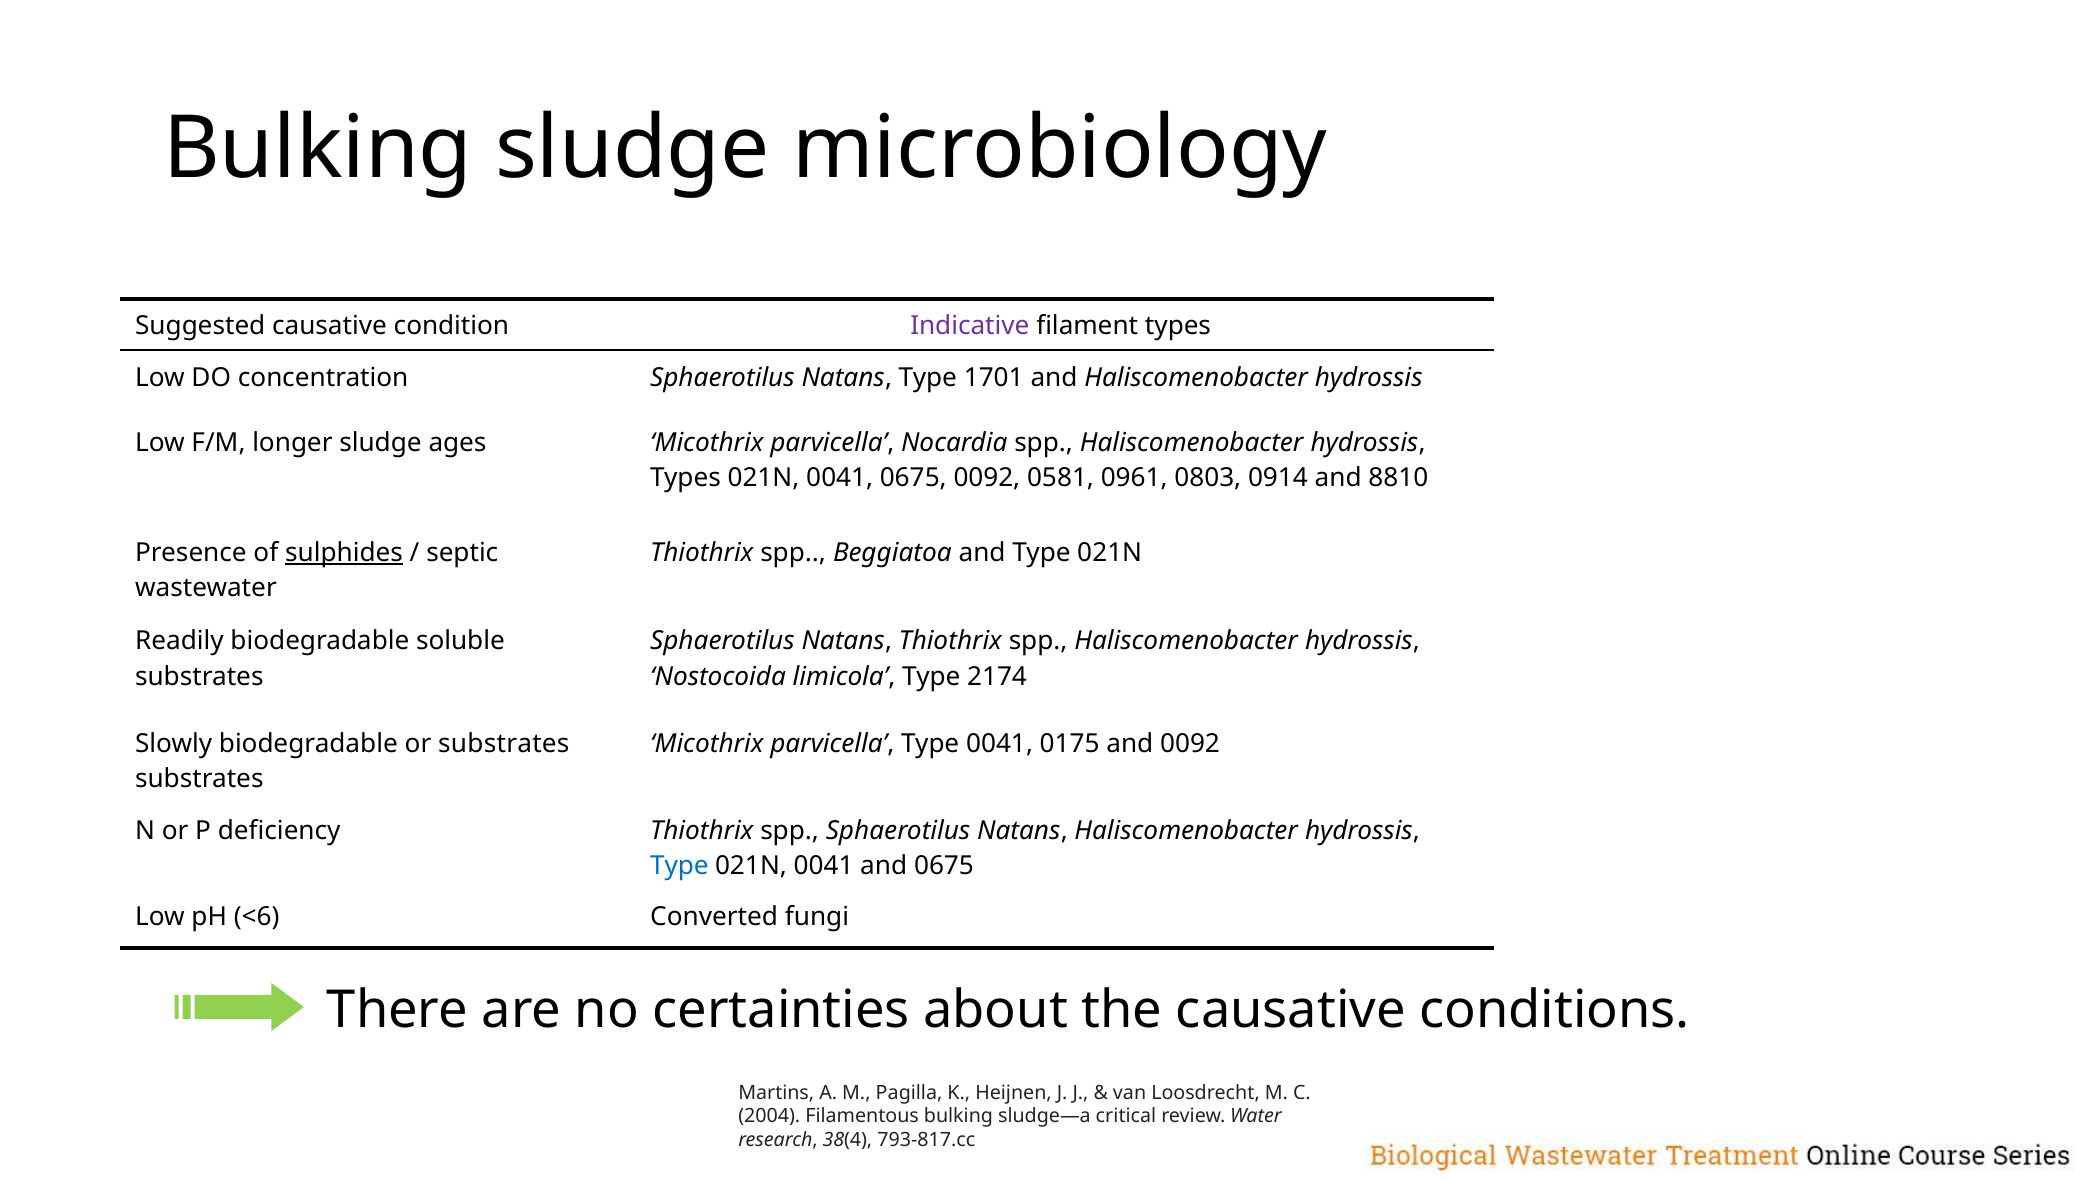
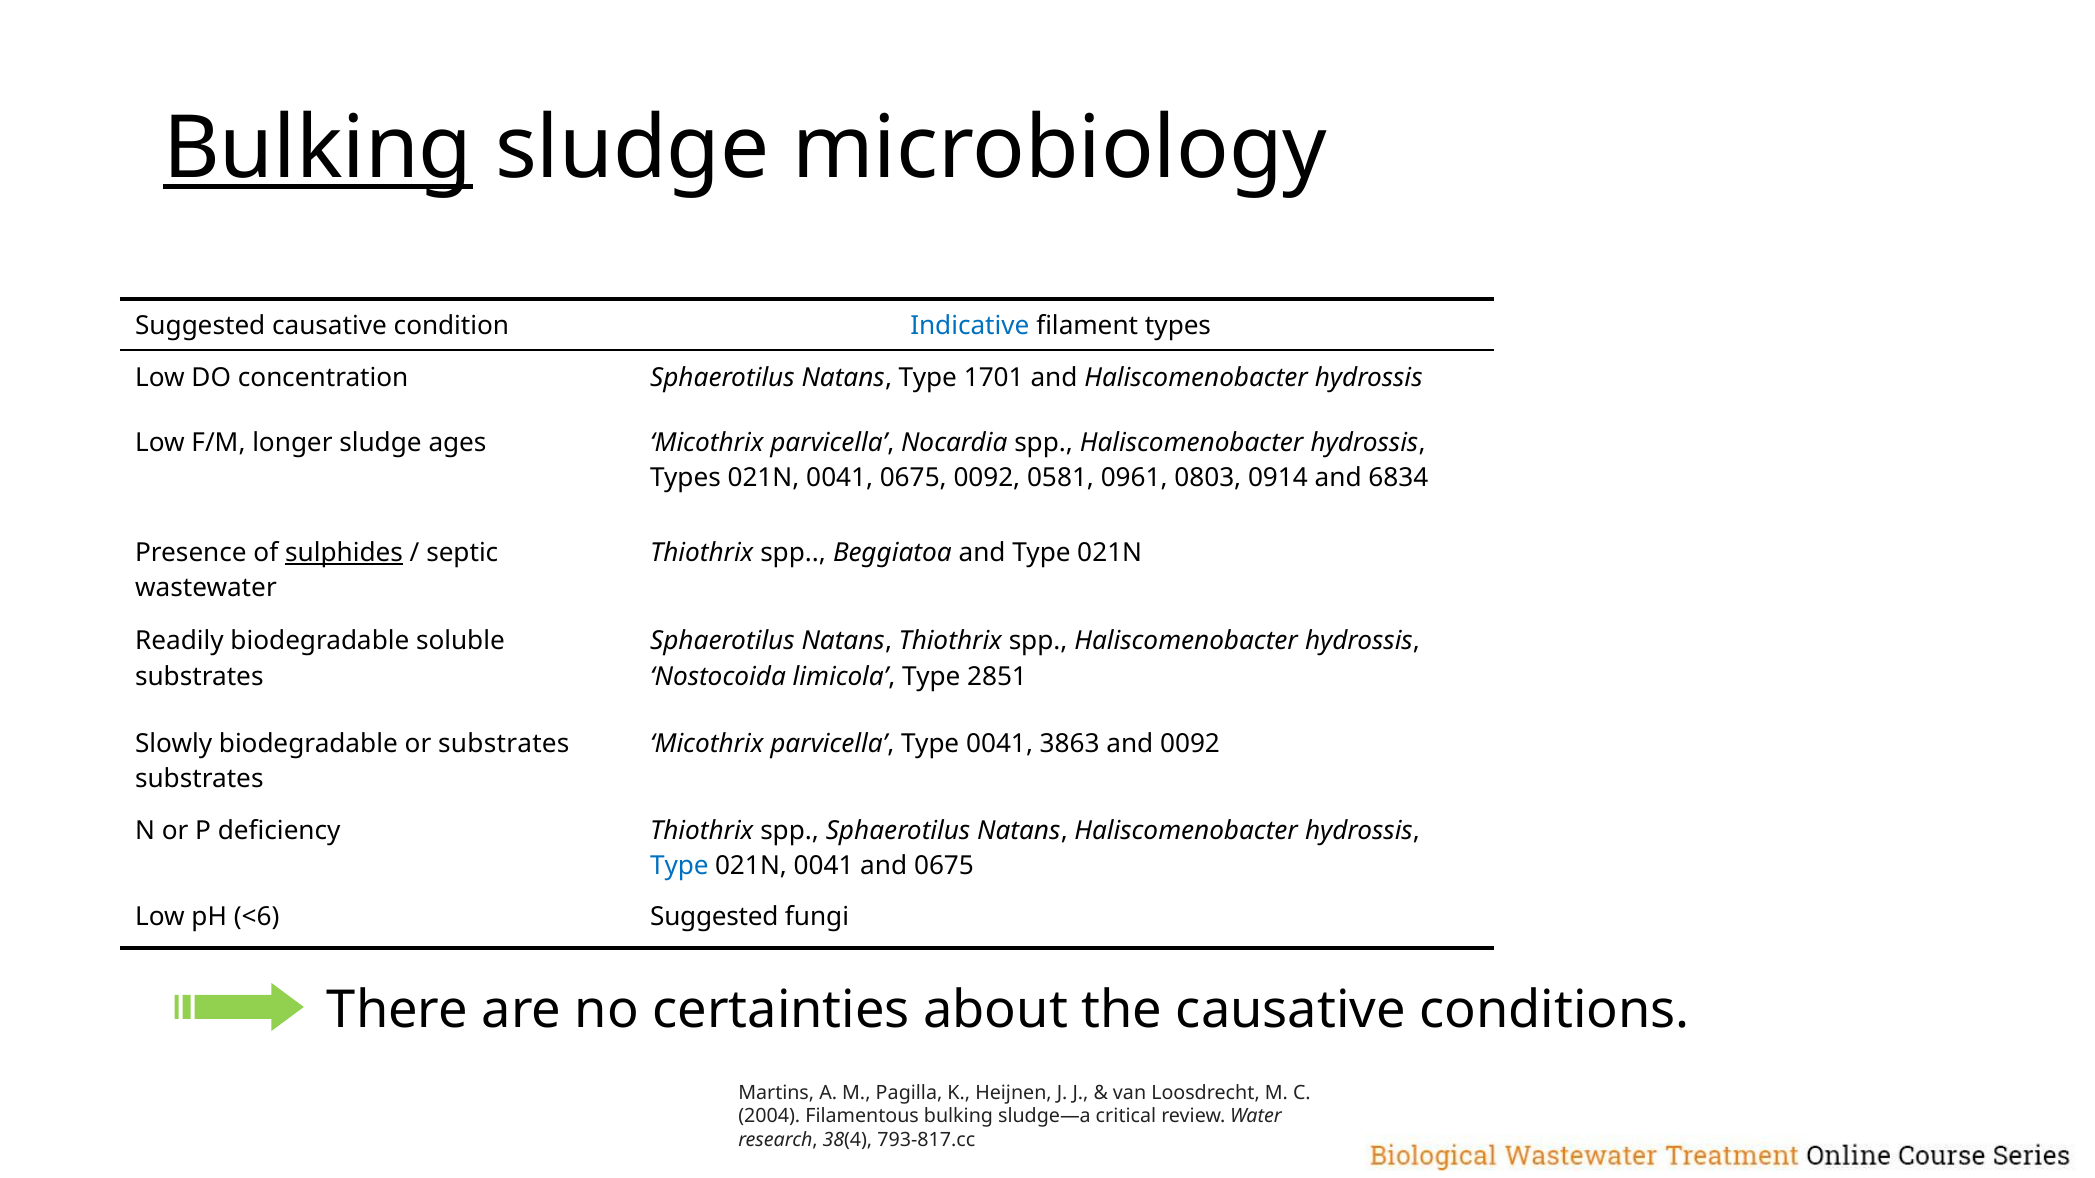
Bulking underline: none -> present (318, 149)
Indicative colour: purple -> blue (970, 326)
8810: 8810 -> 6834 (1398, 478)
2174: 2174 -> 2851 (997, 677)
0175: 0175 -> 3863 (1070, 744)
<6 Converted: Converted -> Suggested (714, 918)
